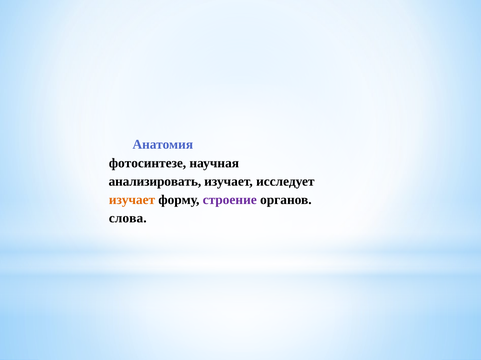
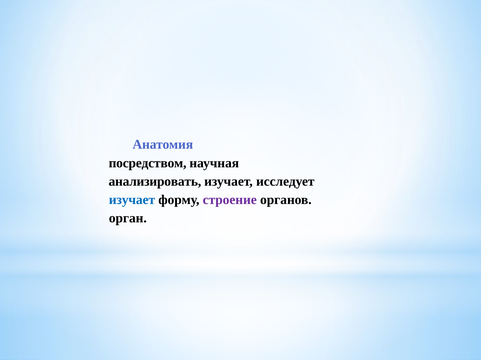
фотосинтезе: фотосинтезе -> посредством (148, 163)
изучает colour: orange -> blue (132, 200)
слова: слова -> орган (128, 219)
